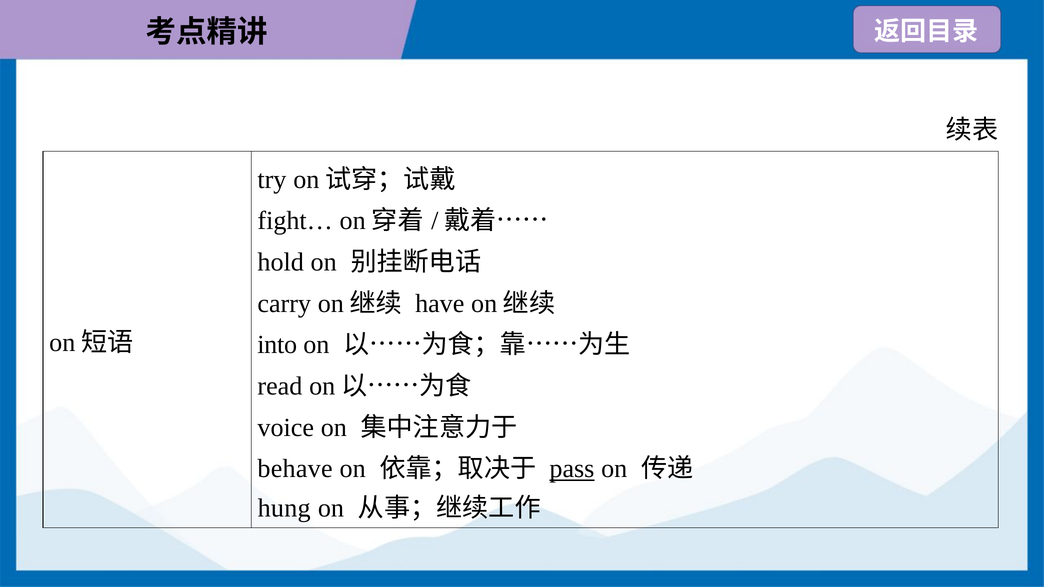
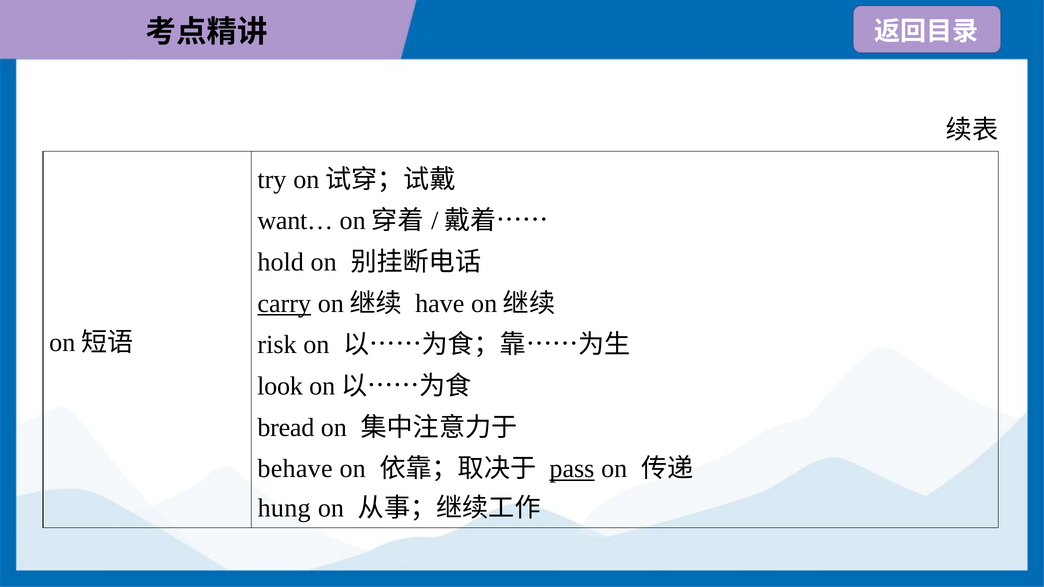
fight…: fight… -> want… (295, 221)
carry underline: none -> present (284, 304)
into: into -> risk (277, 345)
read: read -> look (280, 386)
voice: voice -> bread (286, 428)
